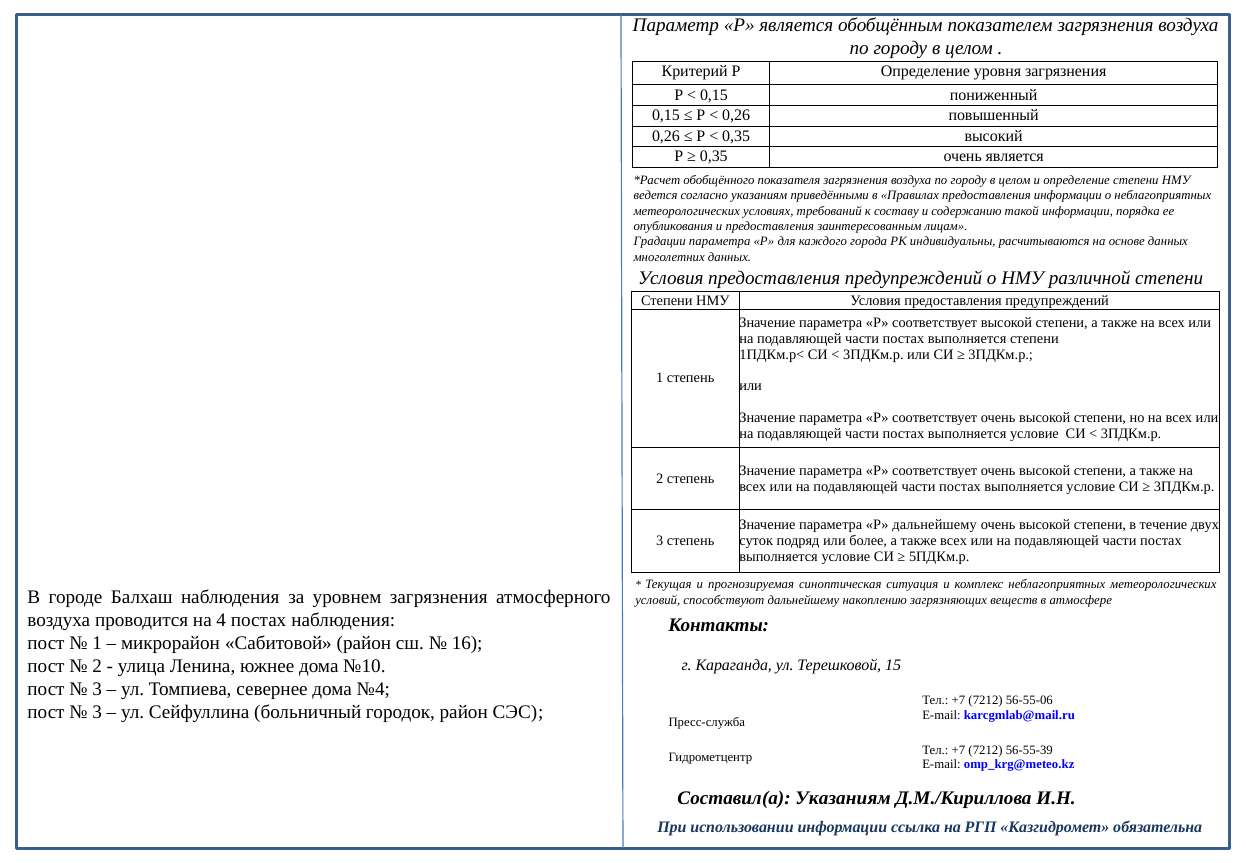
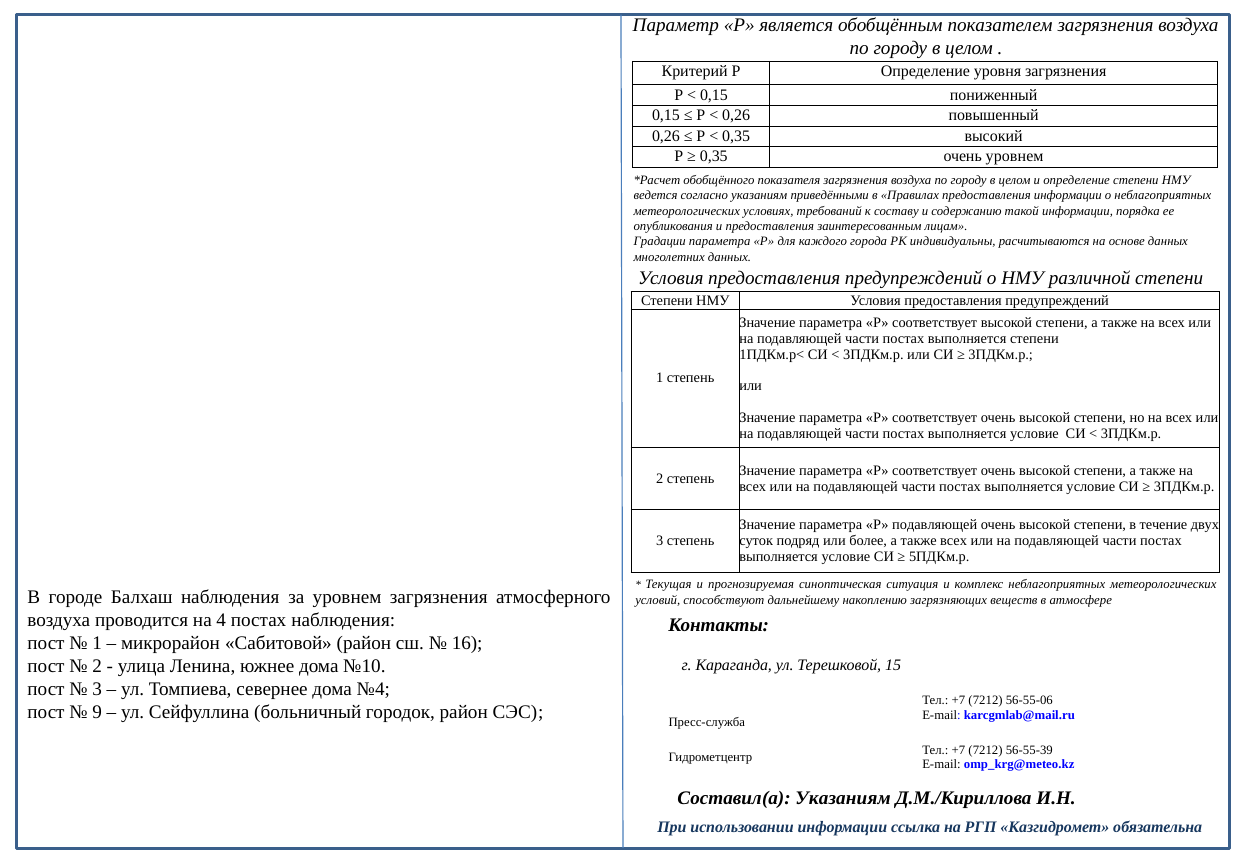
очень является: является -> уровнем (1015, 157)
Р дальнейшему: дальнейшему -> подавляющей (935, 525)
3: 3 -> 9 (97, 711)
